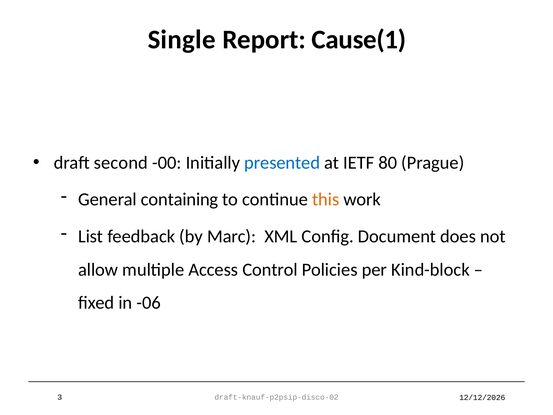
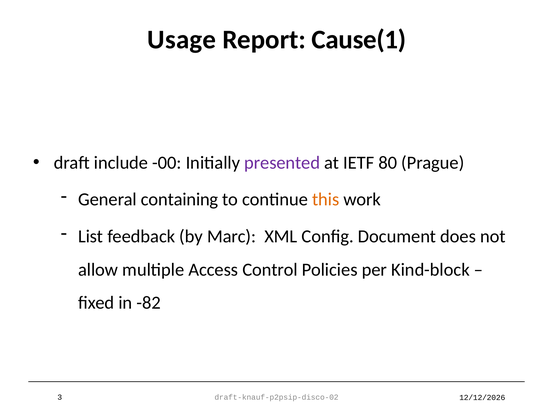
Single: Single -> Usage (182, 40)
second: second -> include (121, 163)
presented colour: blue -> purple (282, 163)
-06: -06 -> -82 (149, 303)
